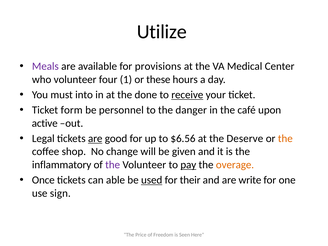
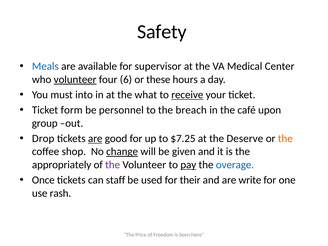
Utilize: Utilize -> Safety (162, 32)
Meals colour: purple -> blue (45, 66)
provisions: provisions -> supervisor (158, 66)
volunteer underline: none -> present (75, 79)
1: 1 -> 6 (126, 79)
done: done -> what (146, 95)
danger: danger -> breach (191, 110)
active: active -> group (45, 123)
Legal: Legal -> Drop (43, 139)
$6.56: $6.56 -> $7.25 (183, 139)
change underline: none -> present (122, 152)
inflammatory: inflammatory -> appropriately (62, 165)
overage colour: orange -> blue (235, 165)
able: able -> staff (116, 180)
used underline: present -> none (152, 180)
sign: sign -> rash (60, 193)
